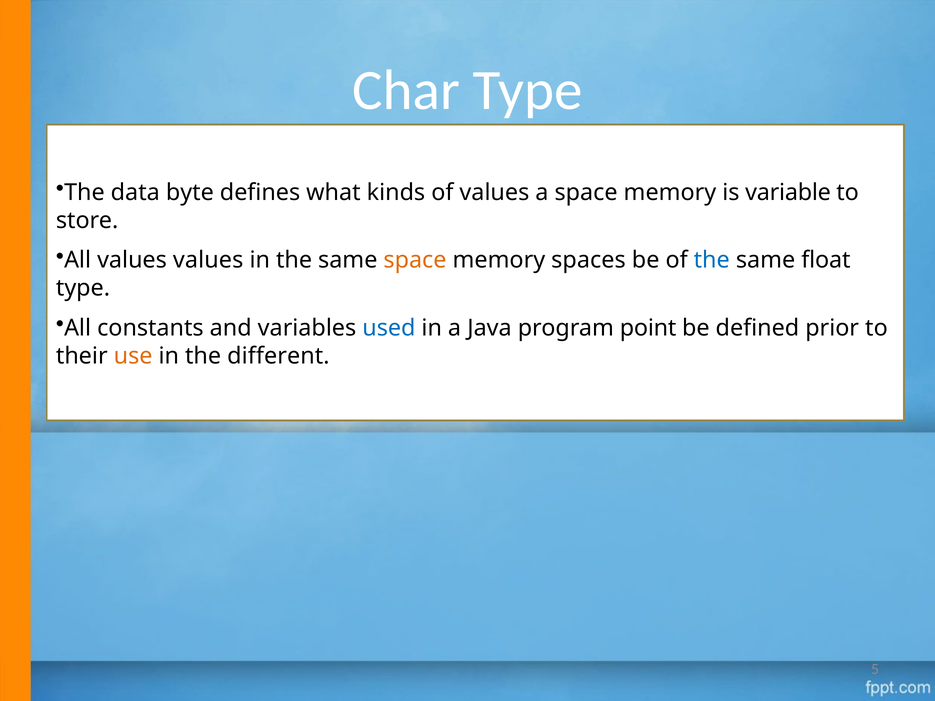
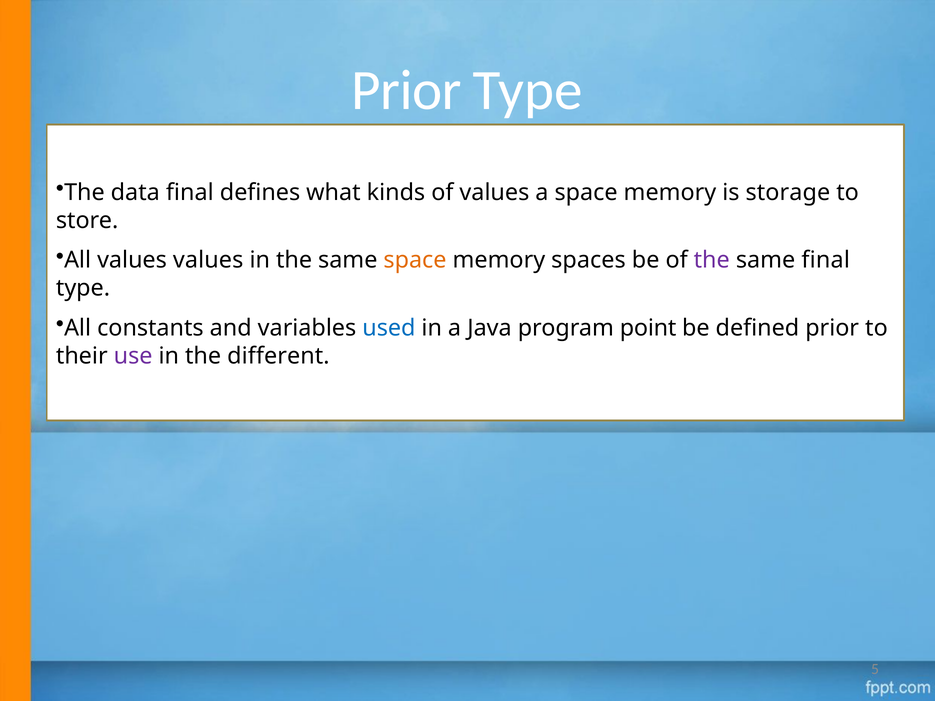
Char: Char -> Prior (406, 91)
data byte: byte -> final (190, 193)
variable: variable -> storage (788, 193)
the colour: blue -> purple (712, 260)
same float: float -> final (826, 260)
use colour: orange -> purple (133, 356)
